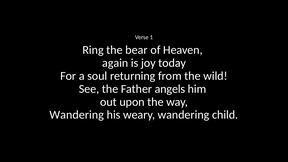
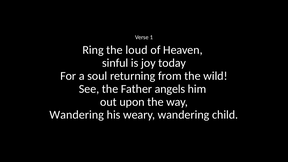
bear: bear -> loud (137, 50)
again: again -> sinful (115, 63)
